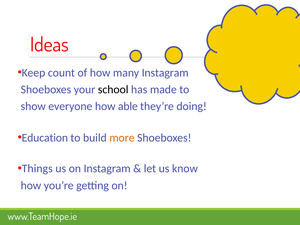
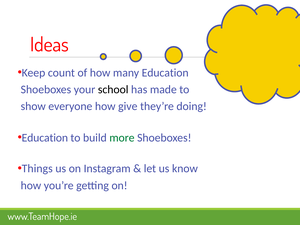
many Instagram: Instagram -> Education (165, 73)
able: able -> give (128, 106)
more colour: orange -> green (122, 138)
